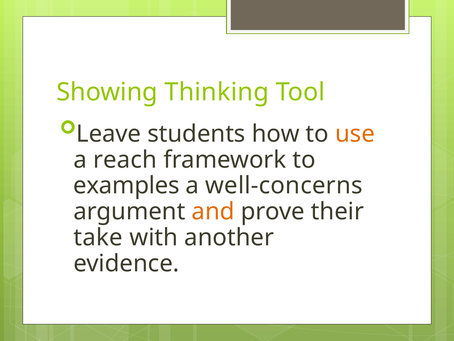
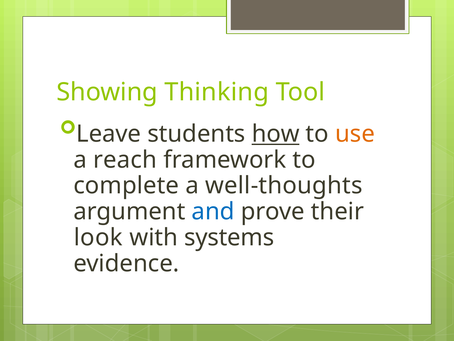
how underline: none -> present (276, 134)
examples: examples -> complete (126, 185)
well-concerns: well-concerns -> well-thoughts (284, 185)
and colour: orange -> blue (213, 211)
take: take -> look (98, 237)
another: another -> systems (229, 237)
